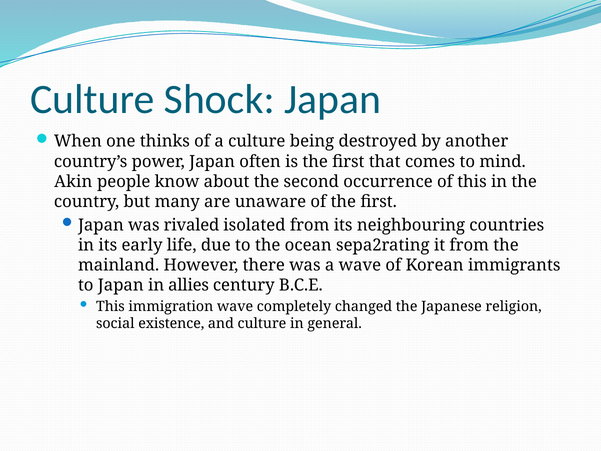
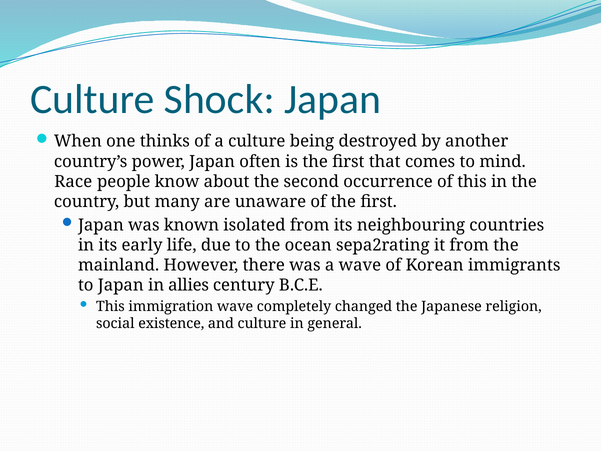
Akin: Akin -> Race (73, 182)
rivaled: rivaled -> known (191, 225)
